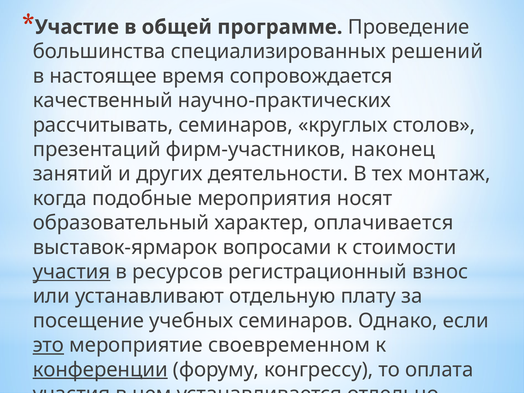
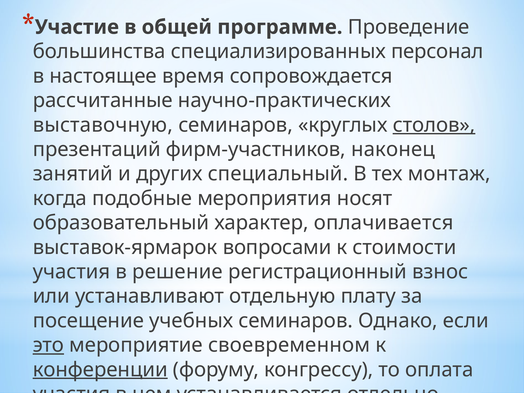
решений: решений -> персонал (437, 52)
качественный: качественный -> рассчитанные (103, 101)
рассчитывать: рассчитывать -> выставочную (103, 125)
столов underline: none -> present (434, 125)
деятельности: деятельности -> специальный (278, 174)
участия underline: present -> none (71, 272)
ресурсов: ресурсов -> решение (178, 272)
